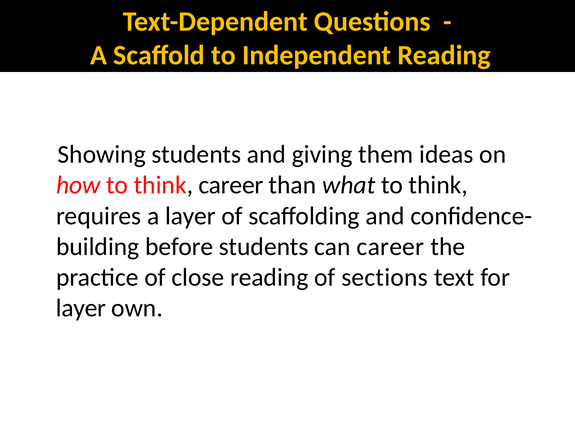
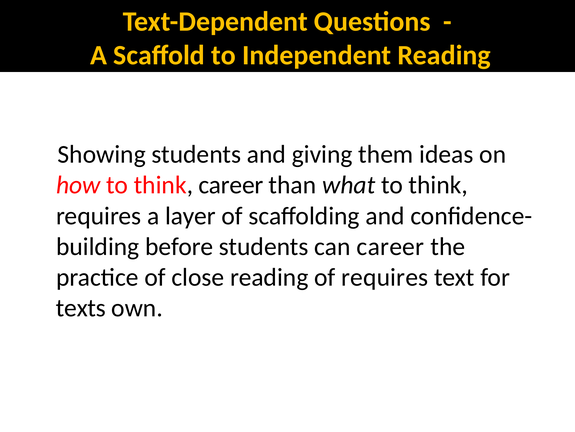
of sections: sections -> requires (385, 277)
layer: layer -> texts (81, 308)
